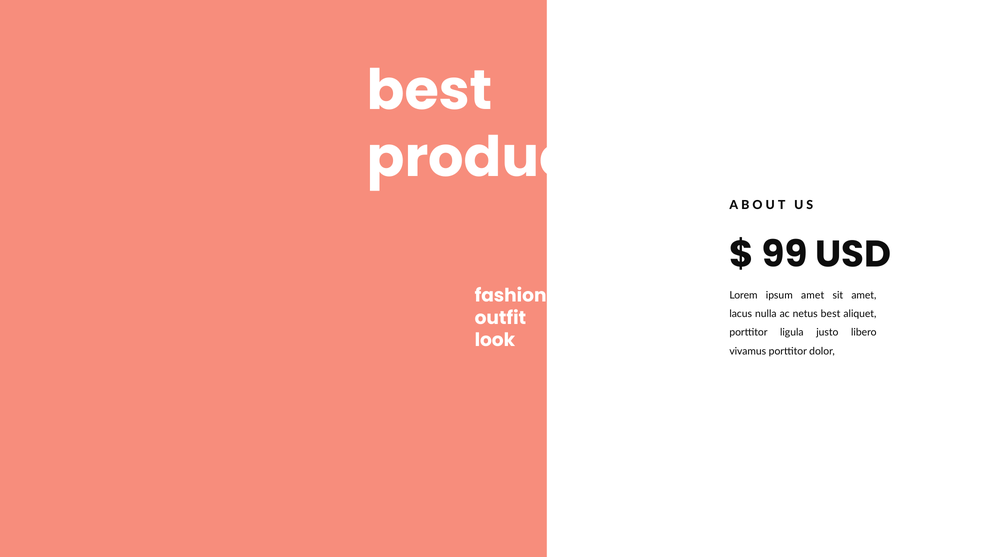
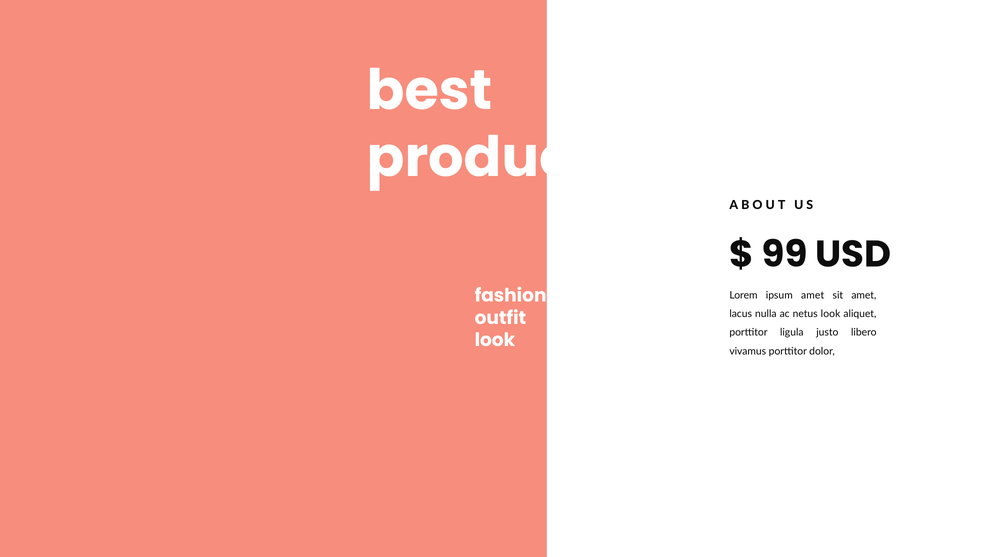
netus best: best -> look (831, 314)
